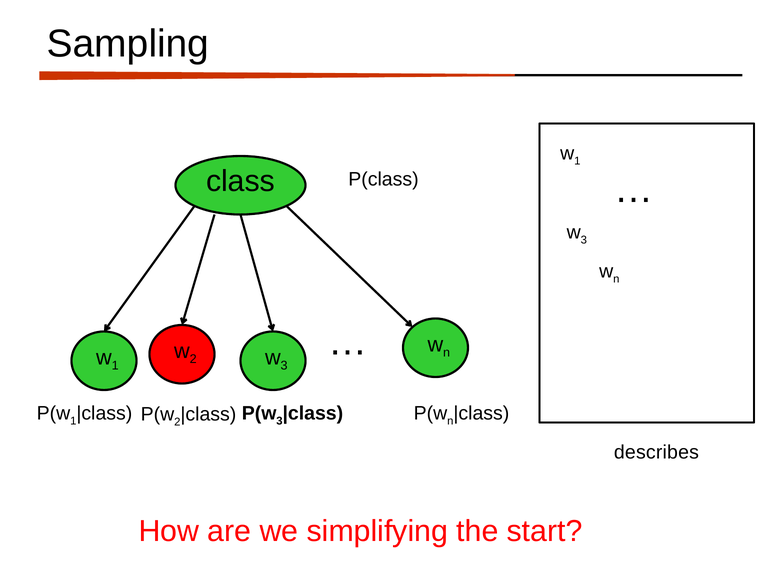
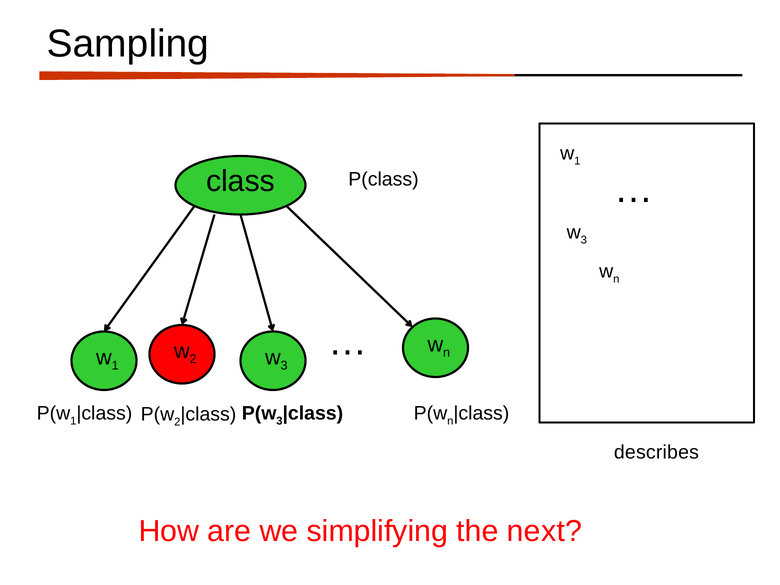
start: start -> next (544, 531)
